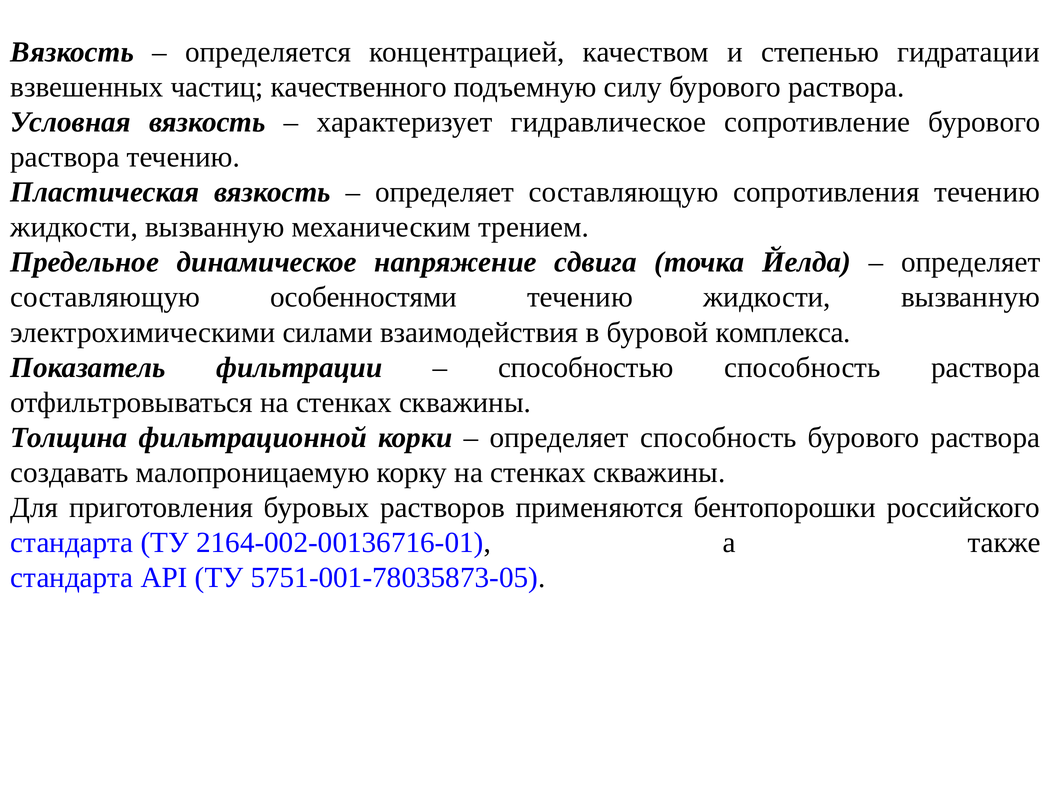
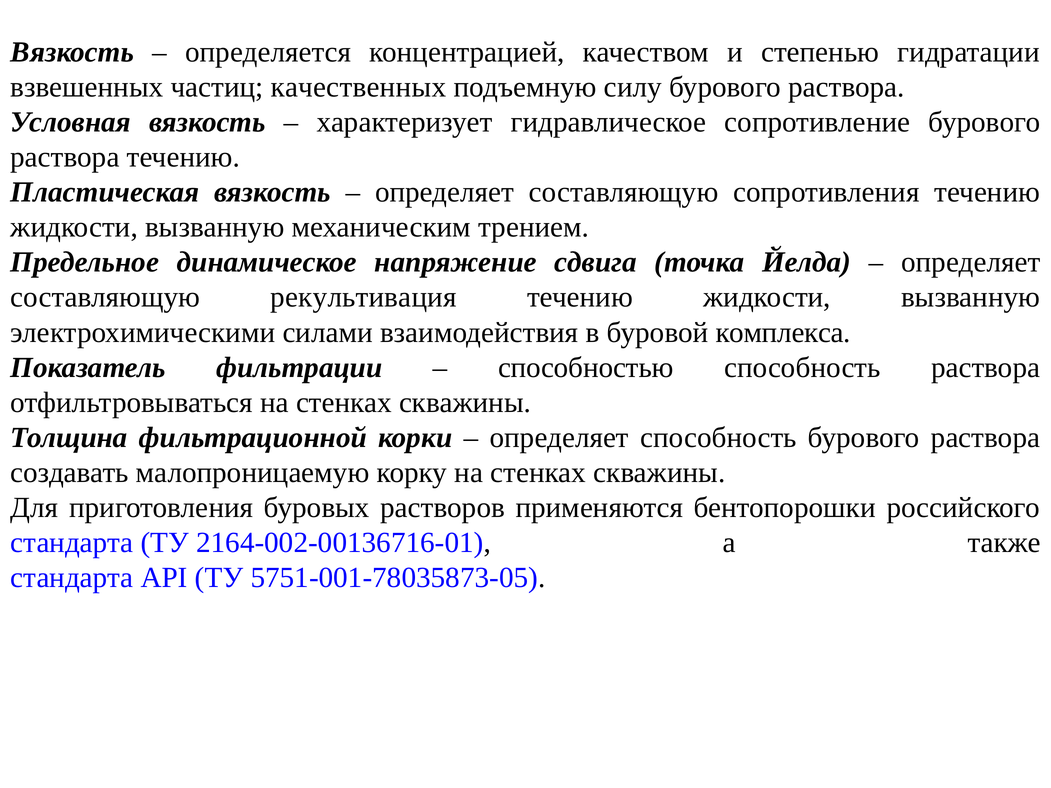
качественного: качественного -> качественных (358, 87)
особенностями: особенностями -> рекультивация (364, 297)
